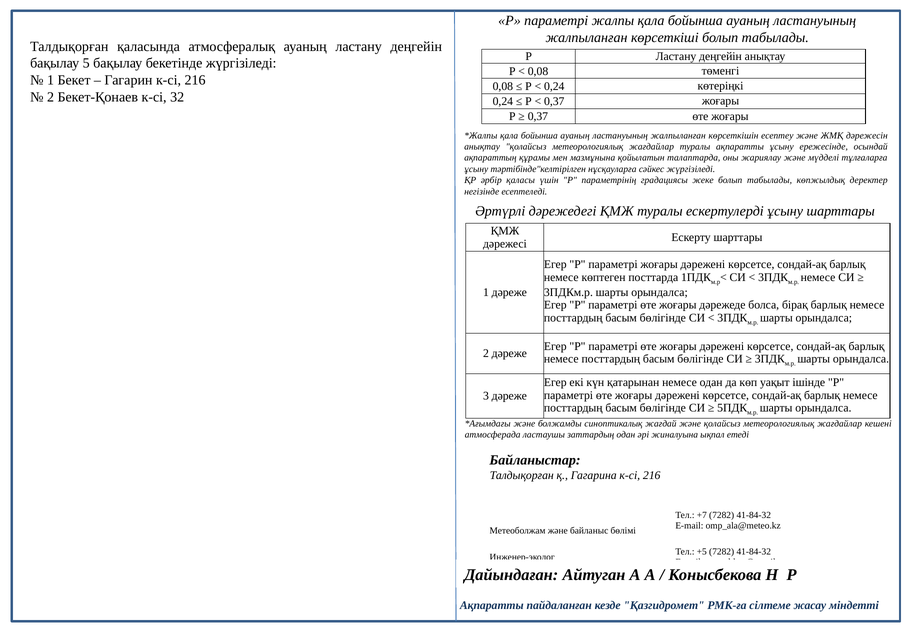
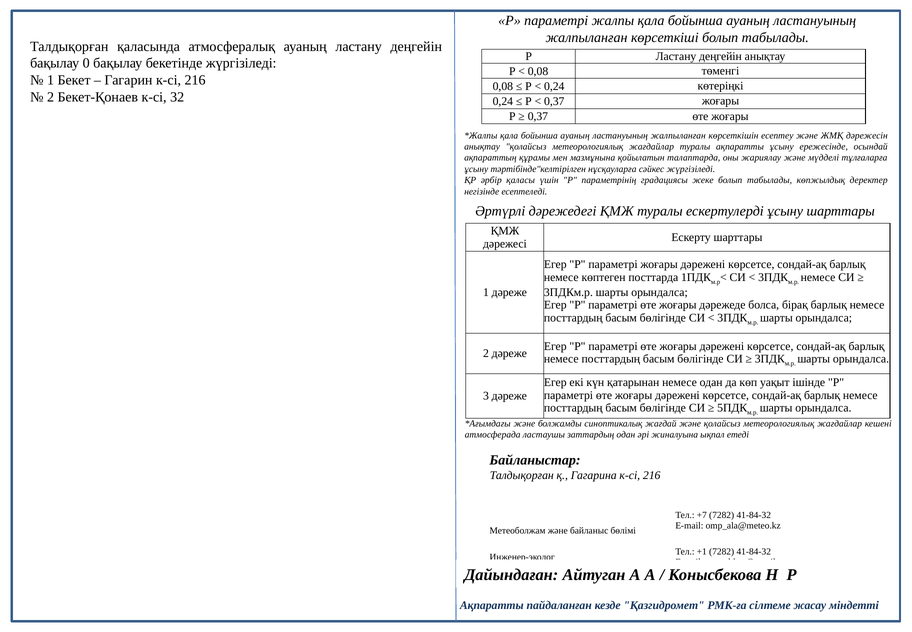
5: 5 -> 0 (86, 63)
+5: +5 -> +1 (702, 551)
